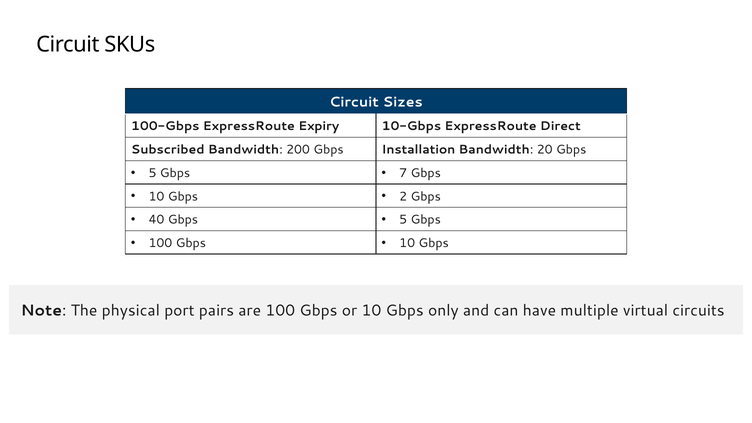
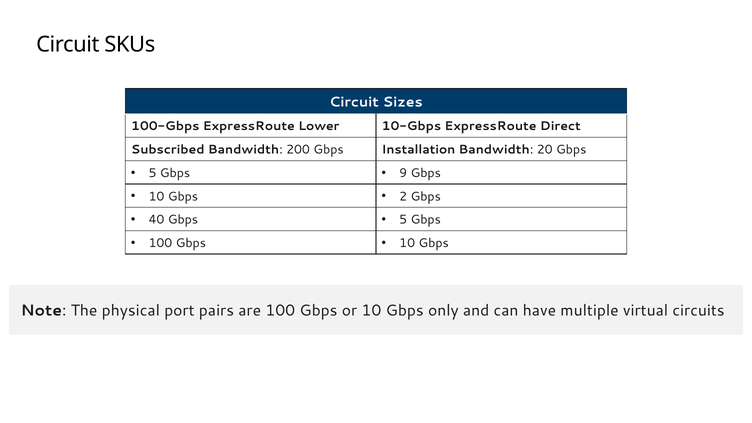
Expiry: Expiry -> Lower (319, 126)
7: 7 -> 9 (403, 173)
